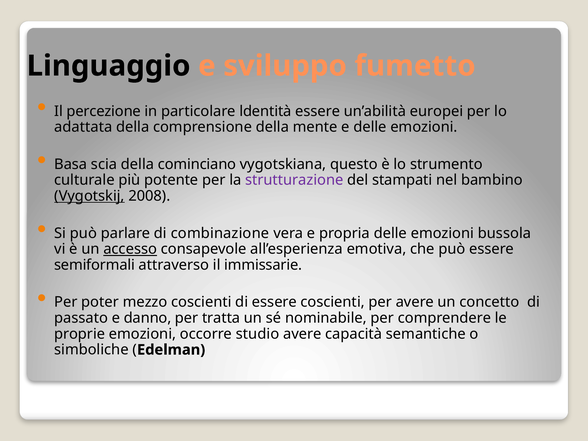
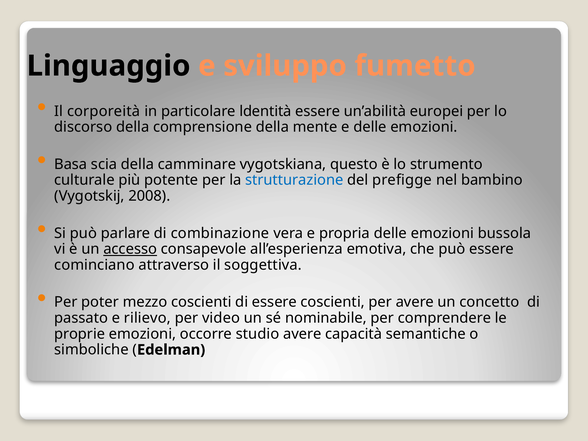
percezione: percezione -> corporeità (104, 111)
adattata: adattata -> discorso (83, 127)
cominciano: cominciano -> camminare (197, 164)
strutturazione colour: purple -> blue (294, 180)
stampati: stampati -> prefigge (402, 180)
Vygotskij underline: present -> none (89, 196)
semiformali: semiformali -> cominciano (94, 265)
immissarie: immissarie -> soggettiva (263, 265)
danno: danno -> rilievo (147, 318)
tratta: tratta -> video (221, 318)
